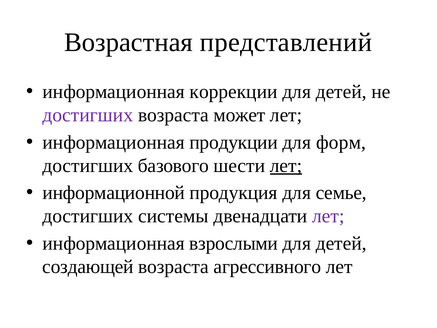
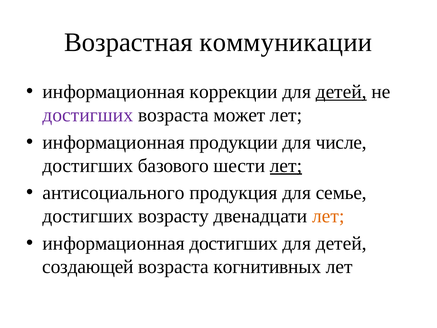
представлений: представлений -> коммуникации (286, 42)
детей underline: none -> present (341, 92)
форм: форм -> числе (341, 142)
информационной: информационной -> антисоциального (114, 193)
системы: системы -> возрасту (173, 216)
лет colour: purple -> orange (328, 216)
информационная взрослыми: взрослыми -> достигших (234, 243)
агрессивного: агрессивного -> когнитивных (267, 267)
